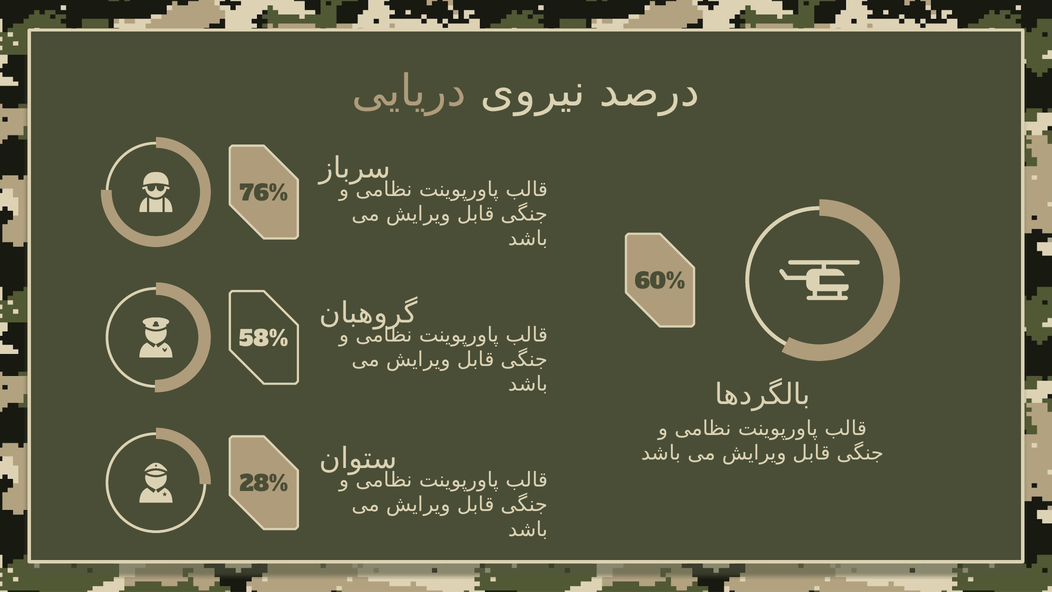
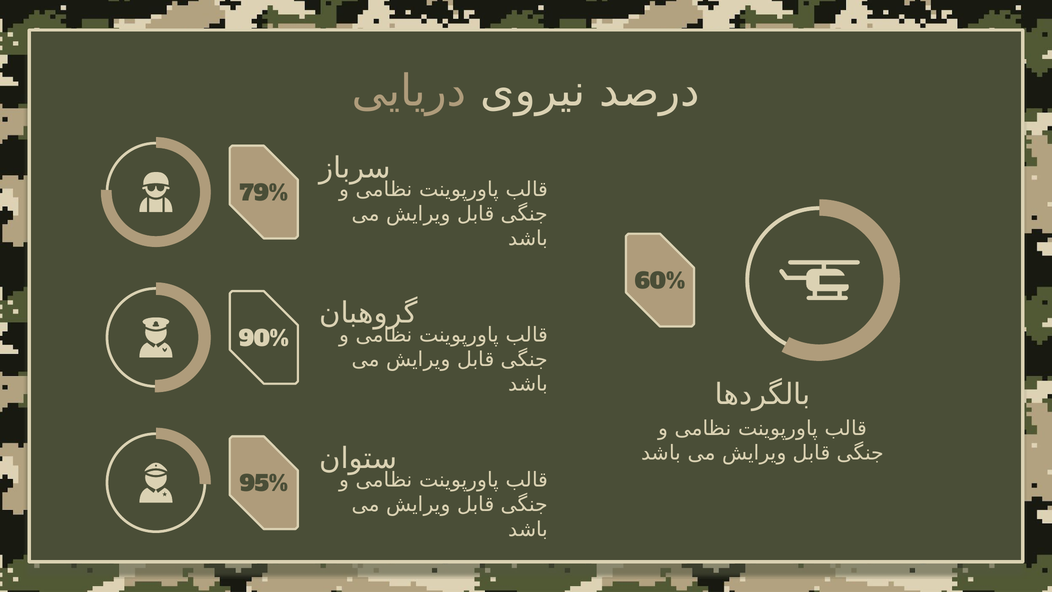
76%: 76% -> 79% (264, 194)
58%: 58% -> 90% (264, 339)
28%: 28% -> 95% (264, 484)
